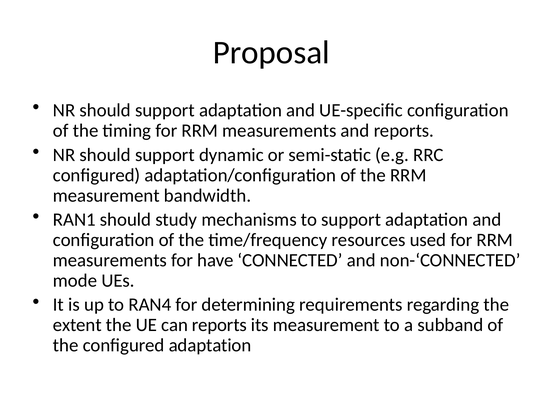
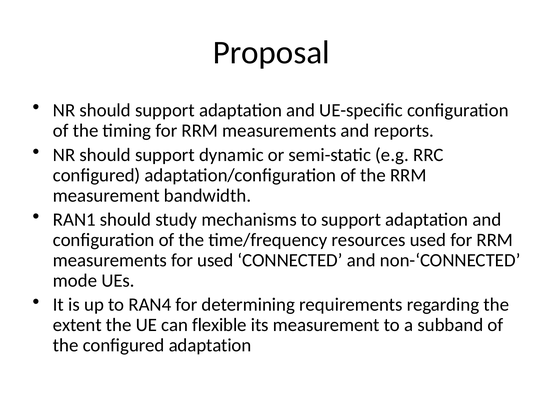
for have: have -> used (215, 260)
can reports: reports -> flexible (219, 325)
